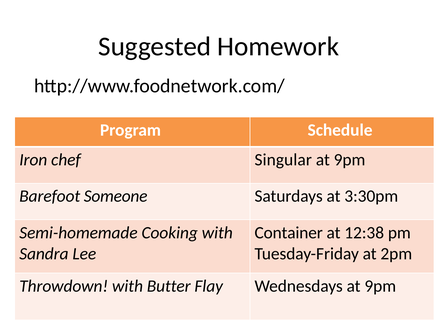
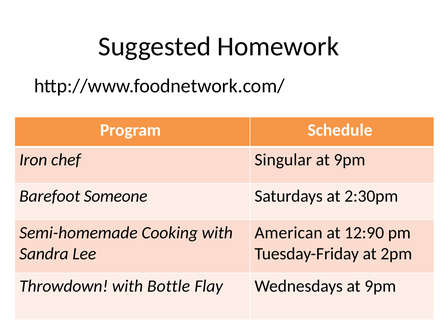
3:30pm: 3:30pm -> 2:30pm (371, 196)
Container: Container -> American (289, 232)
12:38: 12:38 -> 12:90 (364, 232)
Butter: Butter -> Bottle (169, 286)
